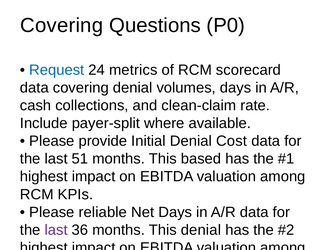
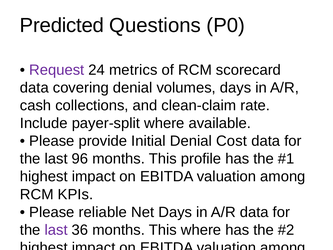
Covering: Covering -> Predicted (62, 25)
Request colour: blue -> purple (57, 70)
51: 51 -> 96 (80, 159)
based: based -> profile (201, 159)
This denial: denial -> where (201, 230)
